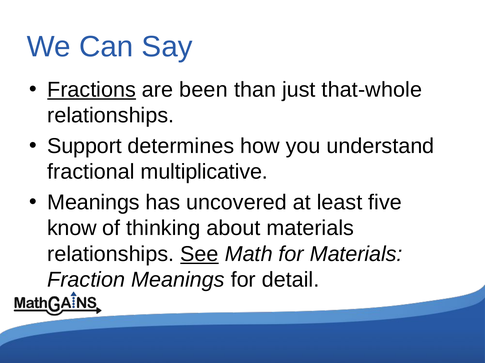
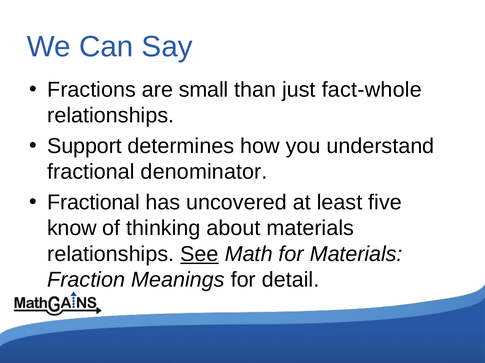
Fractions underline: present -> none (92, 90)
been: been -> small (204, 90)
that-whole: that-whole -> fact-whole (372, 90)
multiplicative: multiplicative -> denominator (204, 172)
Meanings: Meanings -> Fractional (93, 203)
